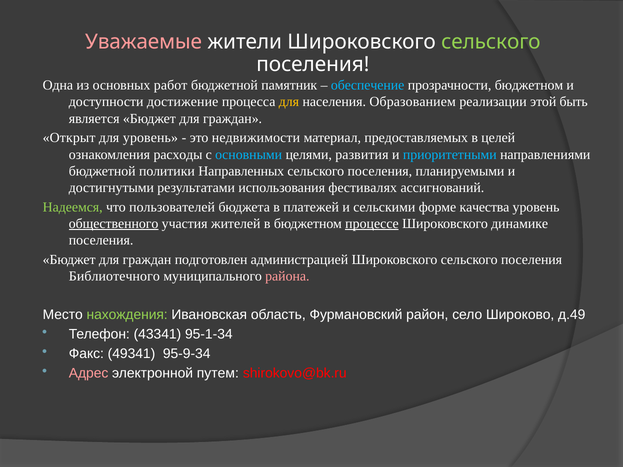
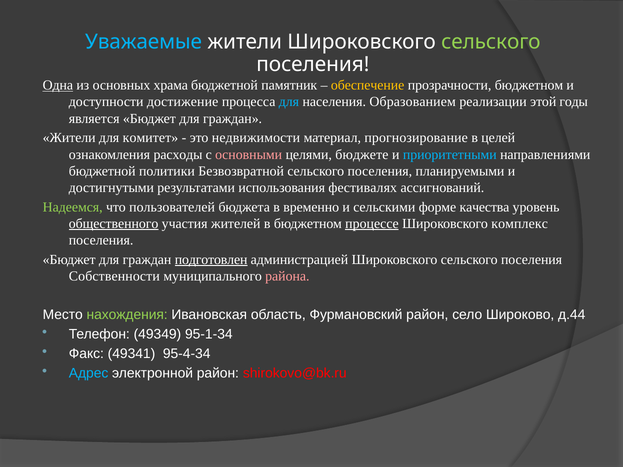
Уважаемые colour: pink -> light blue (144, 42)
Одна underline: none -> present (58, 85)
работ: работ -> храма (171, 85)
обеспечение colour: light blue -> yellow (368, 85)
для colour: yellow -> light blue (289, 102)
быть: быть -> годы (574, 102)
Открыт: Открыт -> Жители (69, 138)
для уровень: уровень -> комитет (150, 138)
предоставляемых: предоставляемых -> прогнозирование (416, 138)
основными colour: light blue -> pink (249, 155)
развития: развития -> бюджете (362, 155)
Направленных: Направленных -> Безвозвратной (241, 171)
платежей: платежей -> временно (311, 207)
динамике: динамике -> комплекс (520, 224)
подготовлен underline: none -> present (211, 260)
Библиотечного: Библиотечного -> Собственности (114, 276)
д.49: д.49 -> д.44 (572, 315)
43341: 43341 -> 49349 (157, 334)
95-9-34: 95-9-34 -> 95-4-34 (187, 354)
Адрес colour: pink -> light blue (89, 373)
электронной путем: путем -> район (218, 373)
